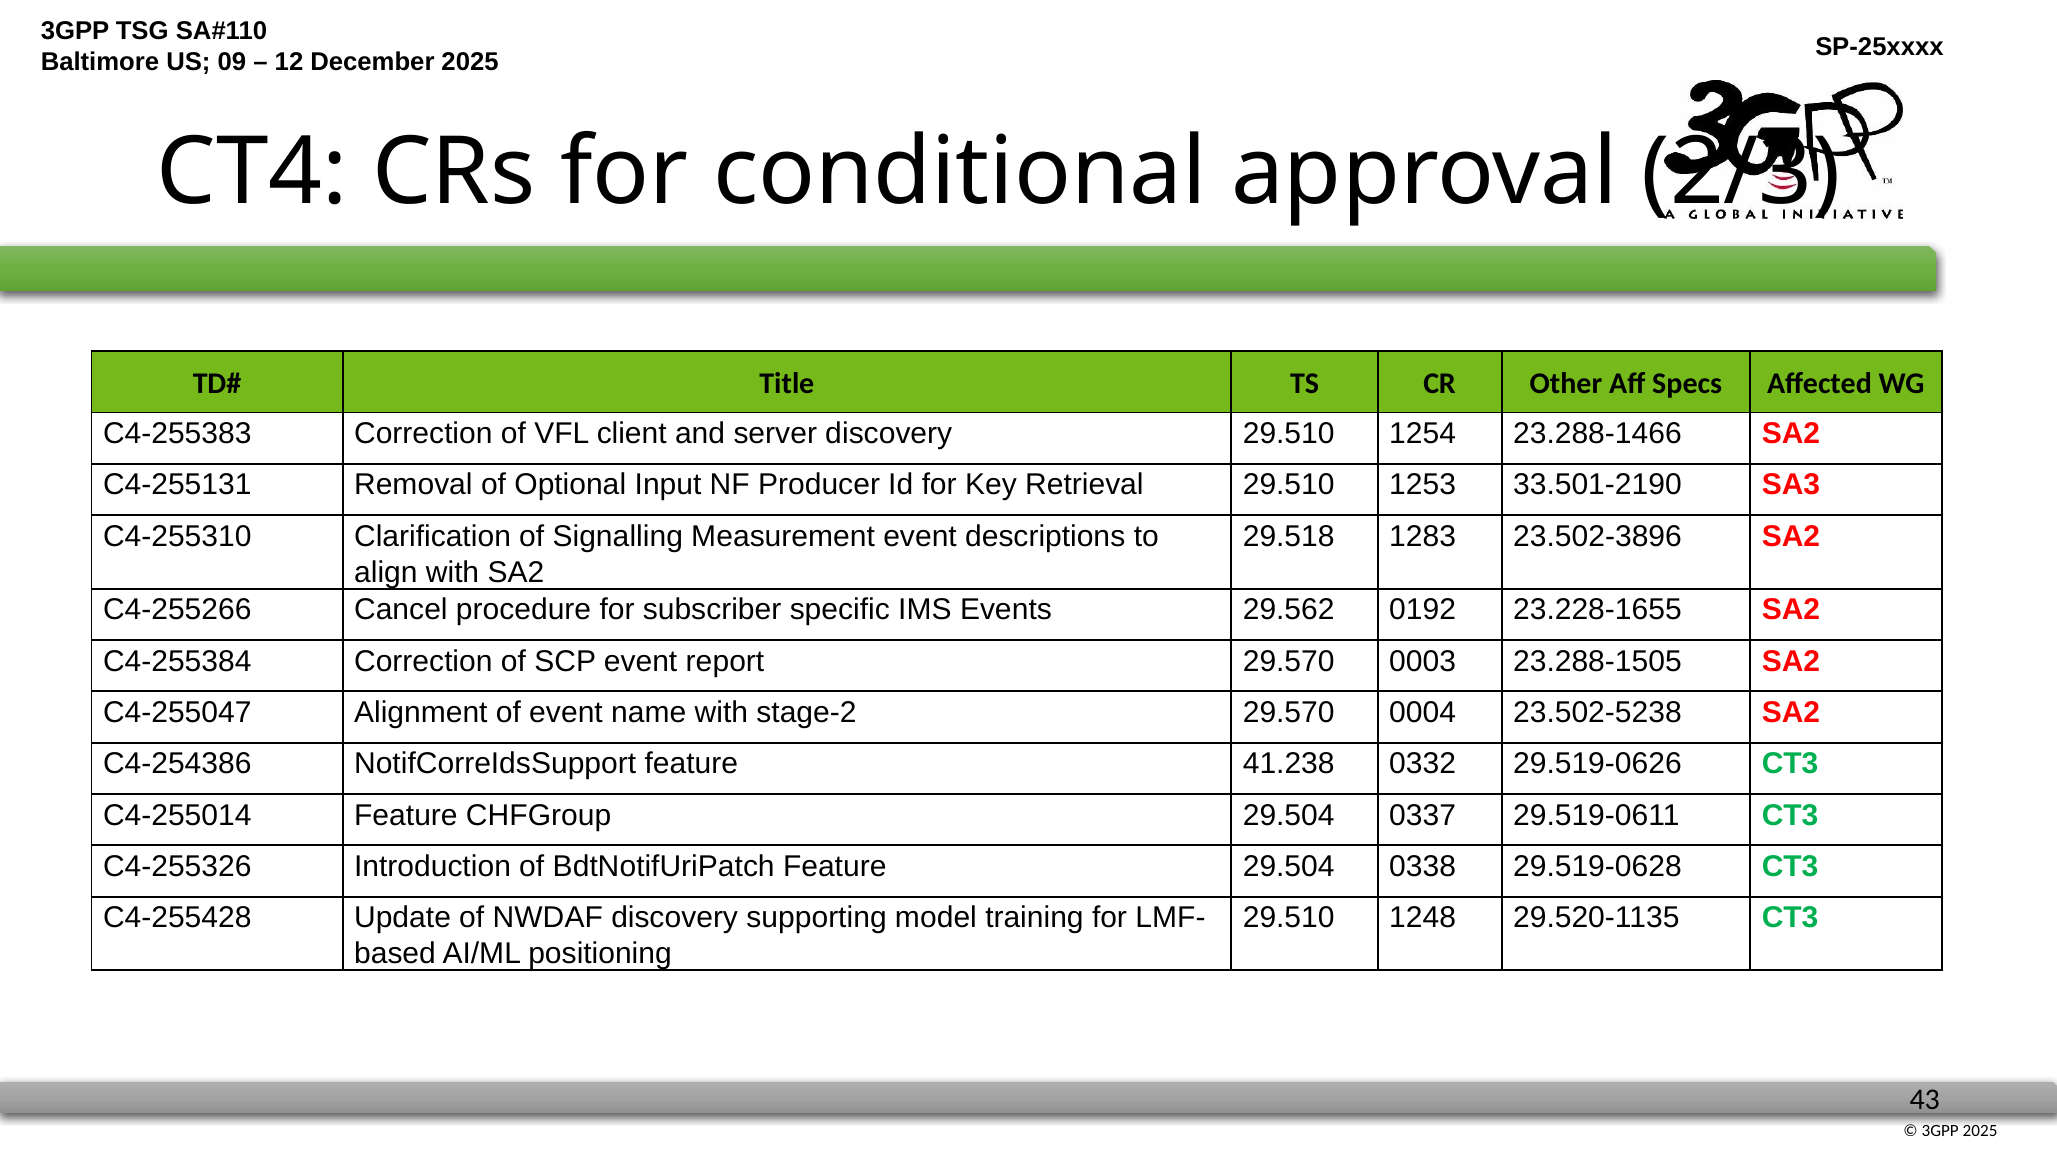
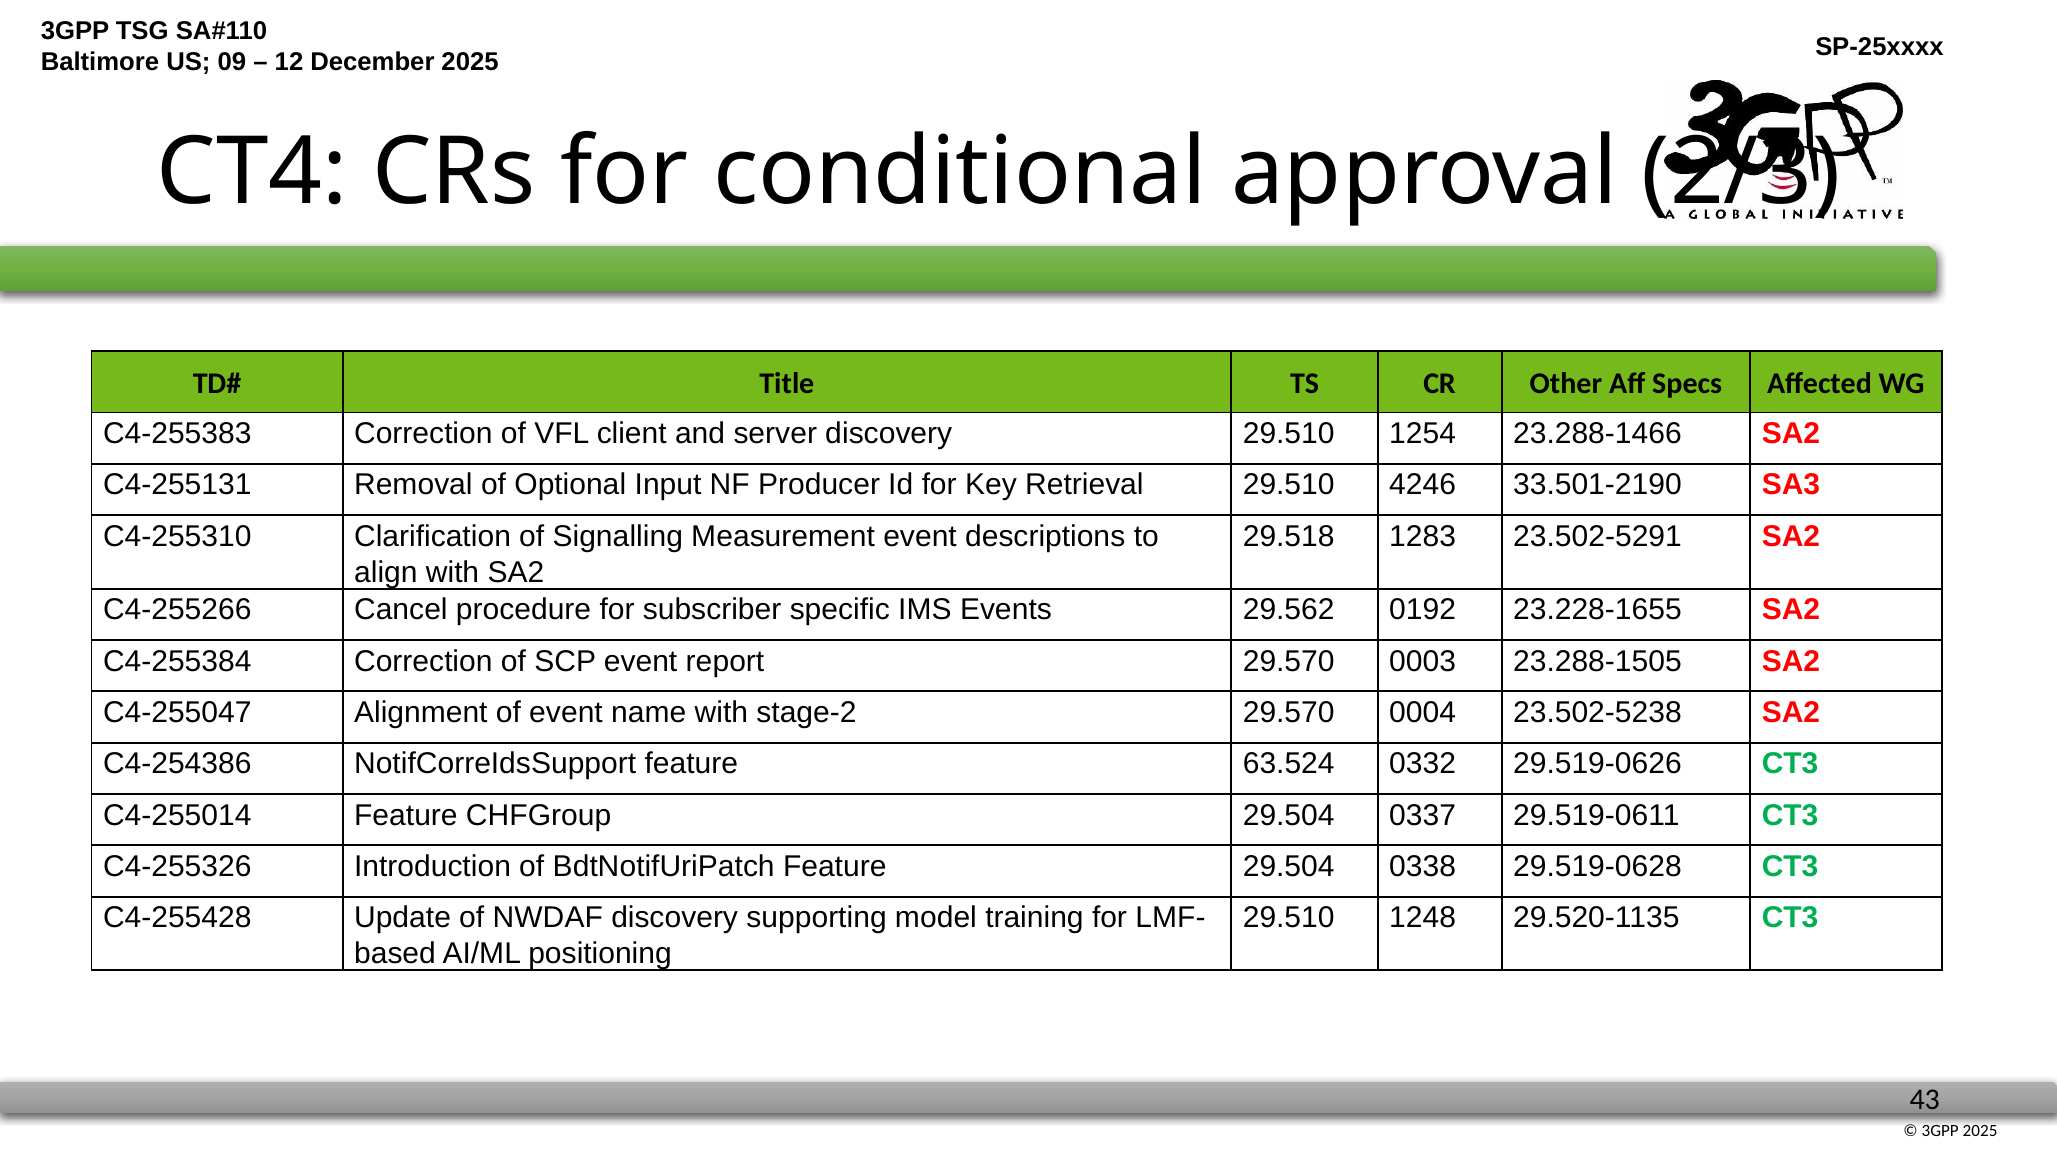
1253: 1253 -> 4246 (1423, 485)
23.502-3896: 23.502-3896 -> 23.502-5291 (1598, 536)
41.238: 41.238 -> 63.524 (1289, 764)
